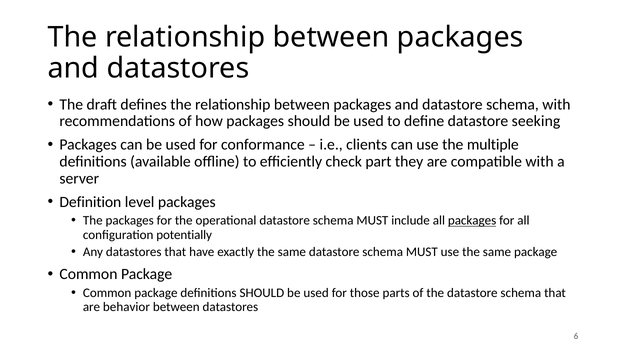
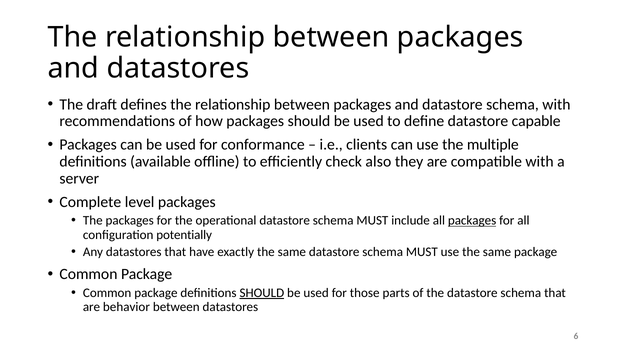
seeking: seeking -> capable (536, 121)
part: part -> also (378, 162)
Definition: Definition -> Complete (90, 202)
SHOULD underline: none -> present (262, 293)
